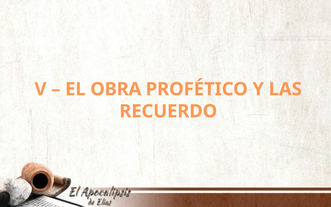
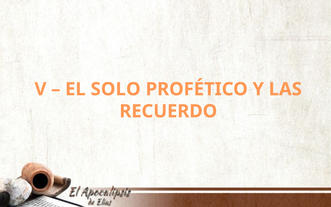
OBRA: OBRA -> SOLO (116, 89)
